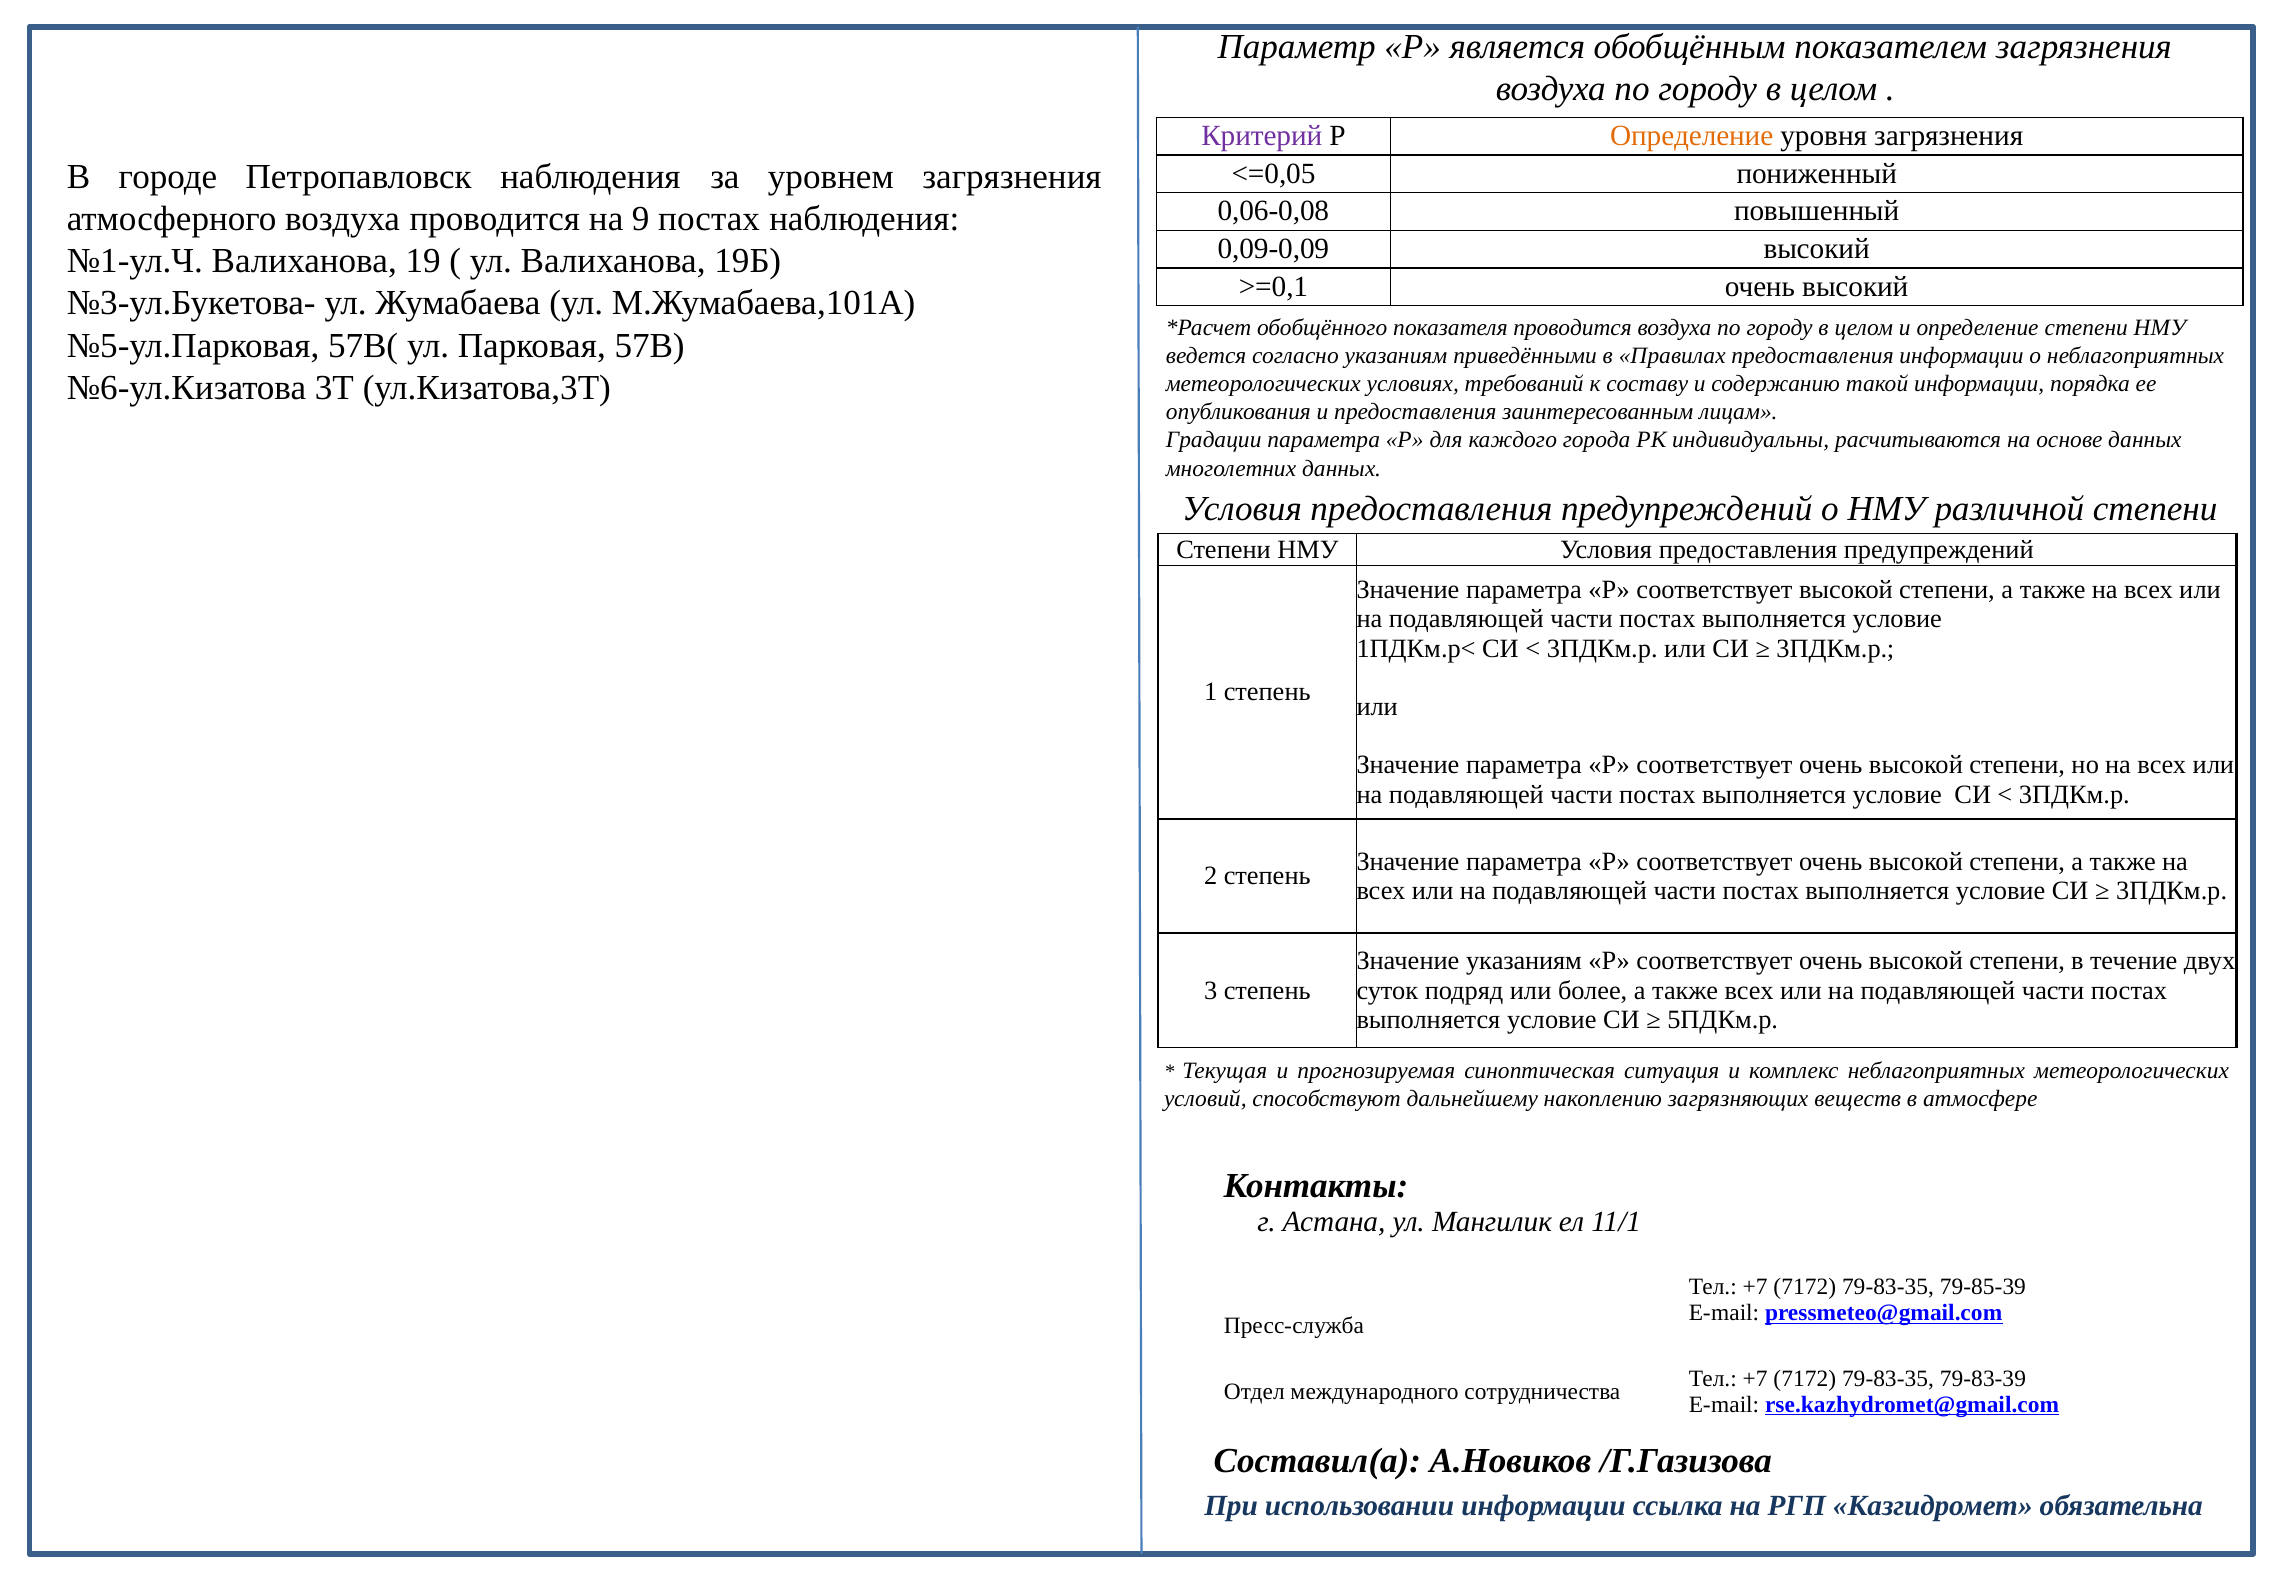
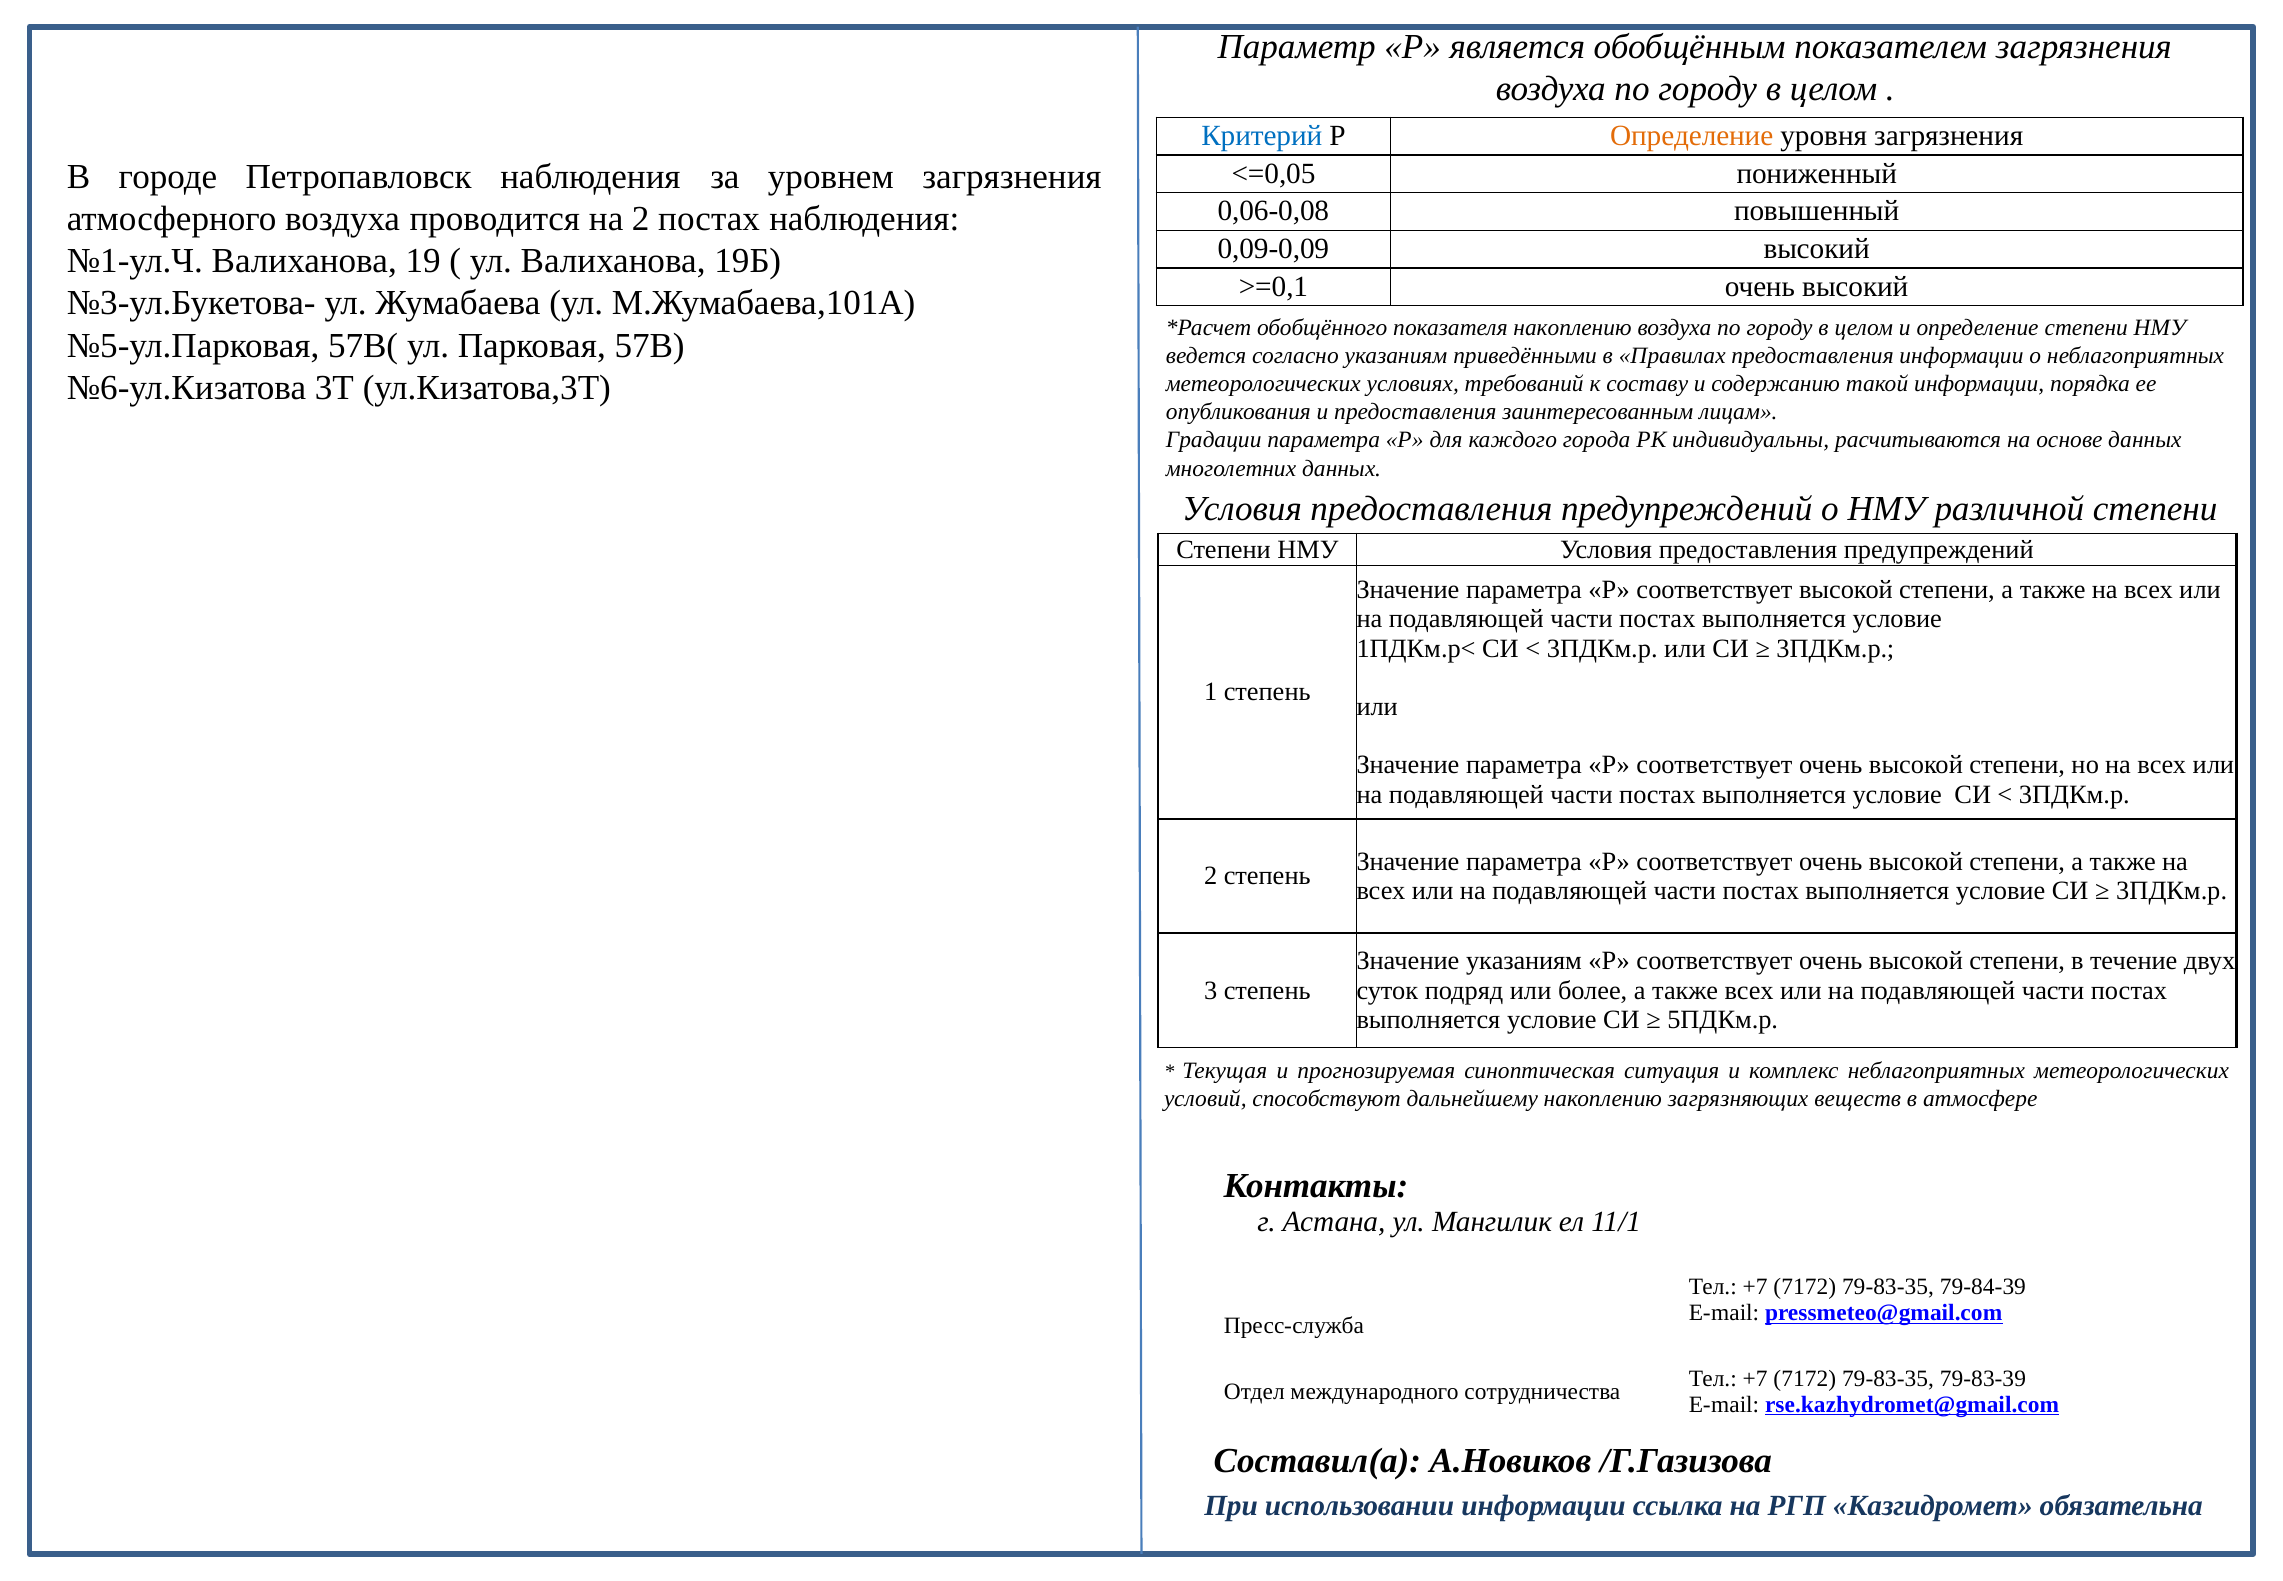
Критерий colour: purple -> blue (1262, 136)
на 9: 9 -> 2 (641, 219)
показателя проводится: проводится -> накоплению (1572, 328)
79-85-39: 79-85-39 -> 79-84-39 (1983, 1287)
